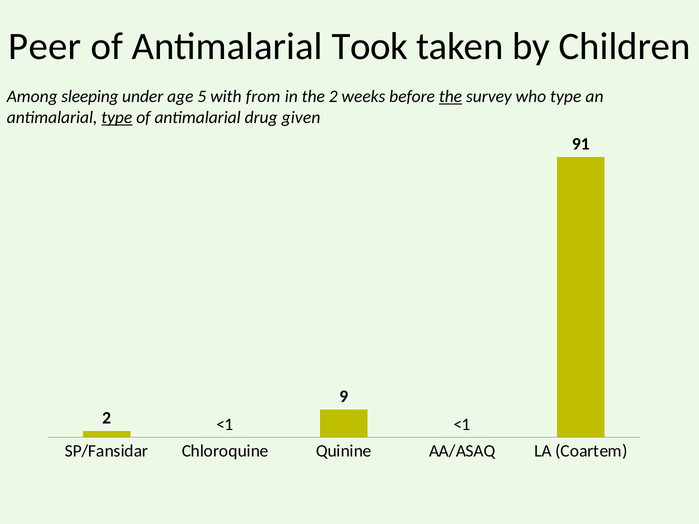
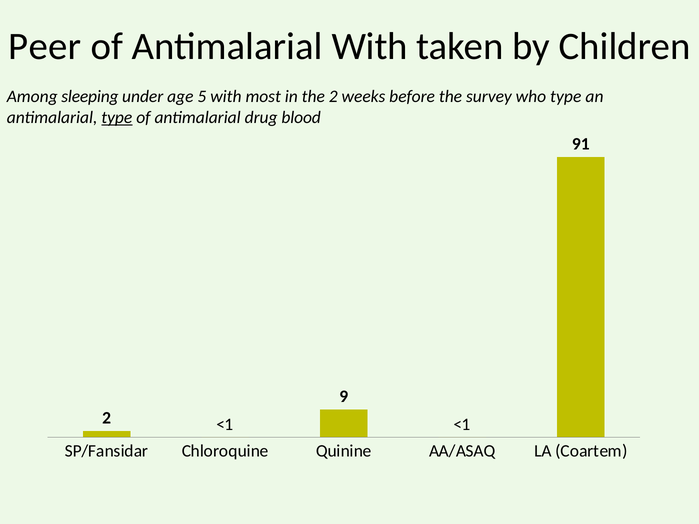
Antimalarial Took: Took -> With (370, 46)
from: from -> most (263, 97)
the underline: present -> none (450, 97)
given: given -> blood (301, 118)
